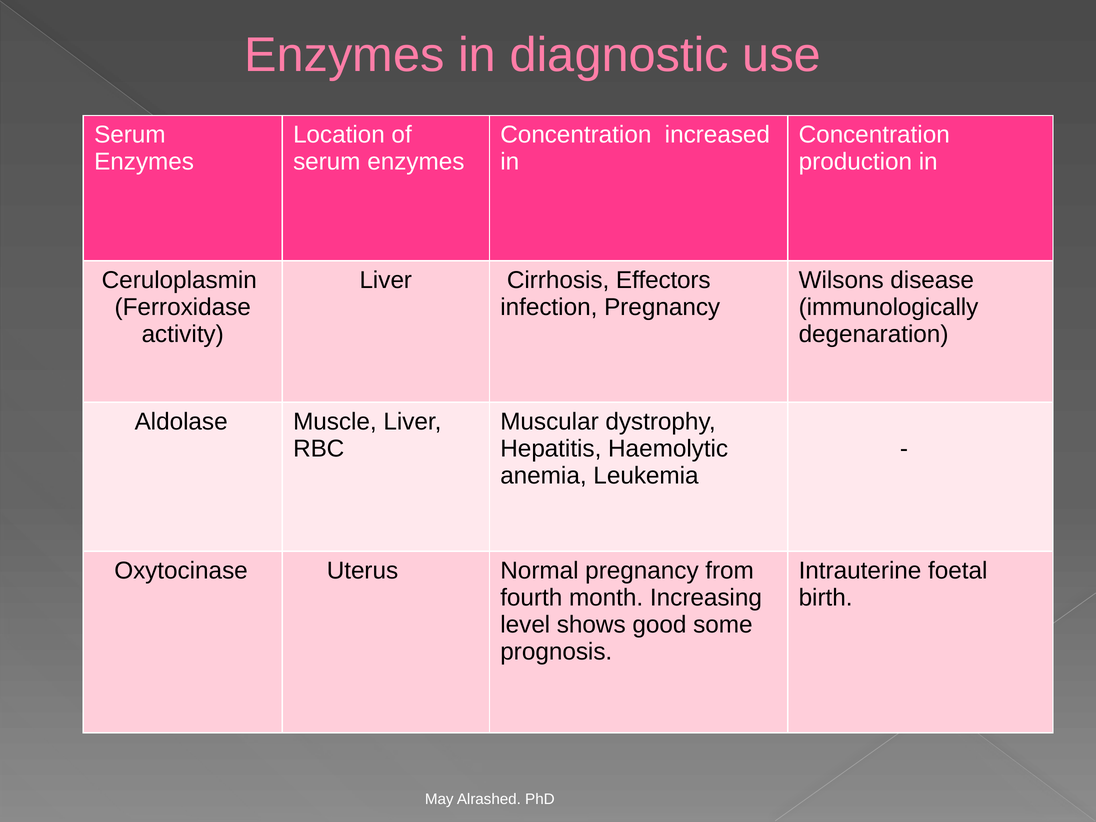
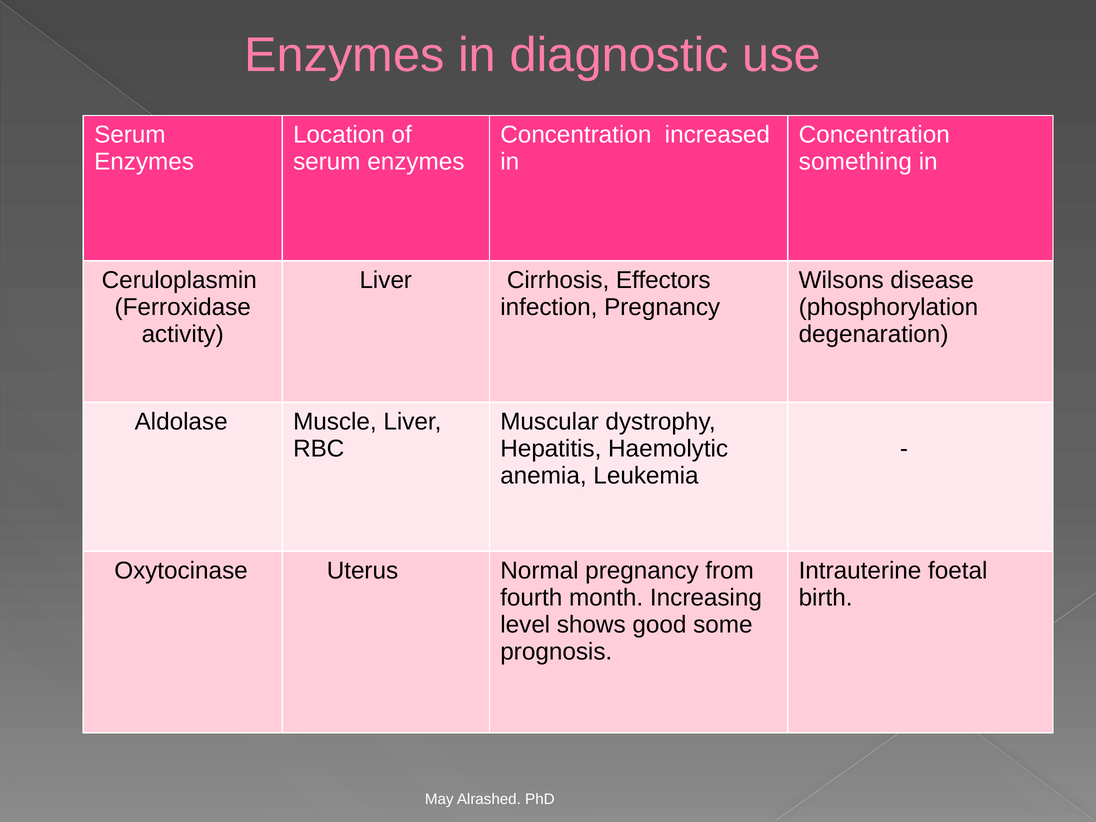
production: production -> something (855, 162)
immunologically: immunologically -> phosphorylation (888, 307)
